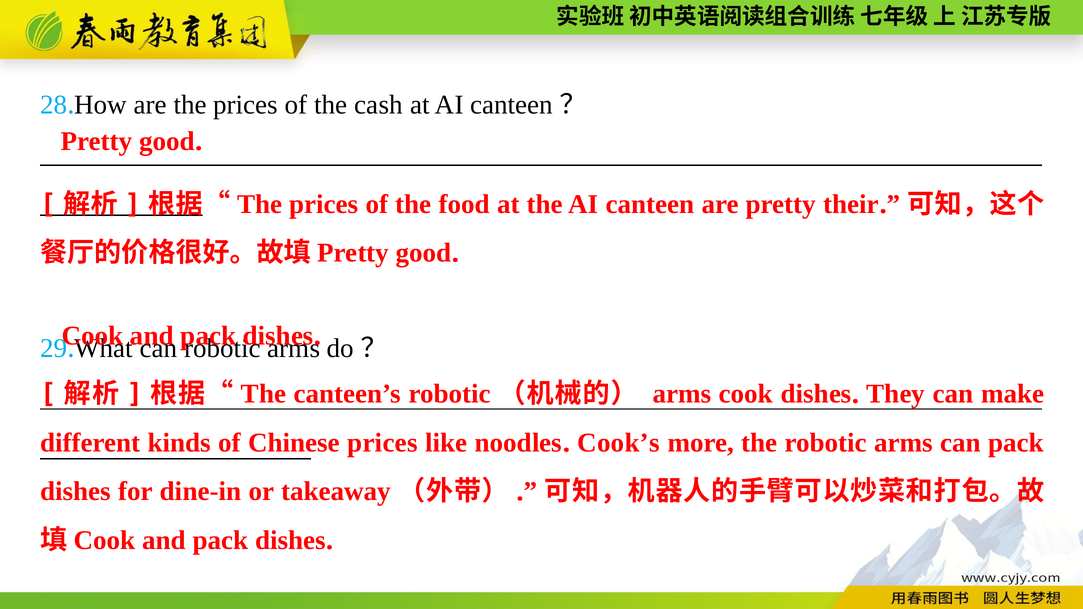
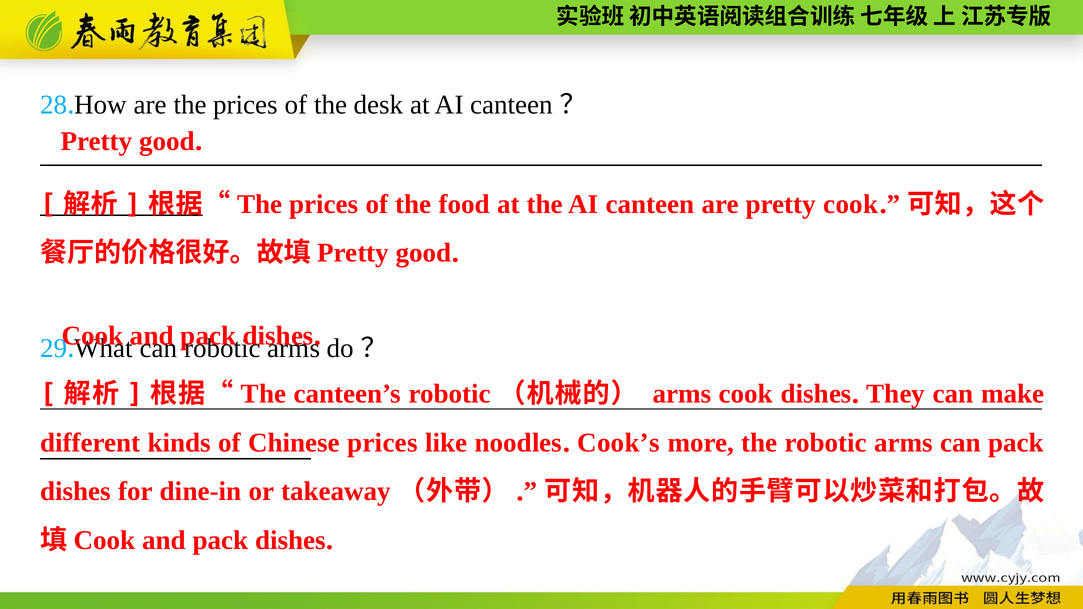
cash: cash -> desk (379, 105)
pretty their: their -> cook (851, 204)
